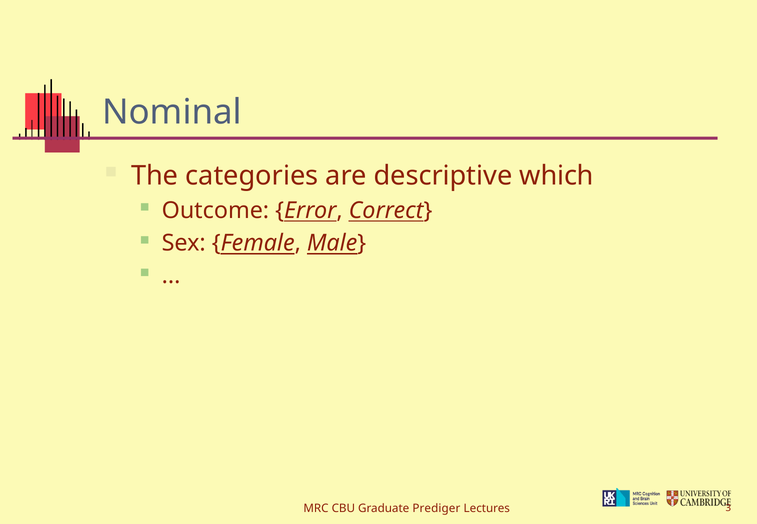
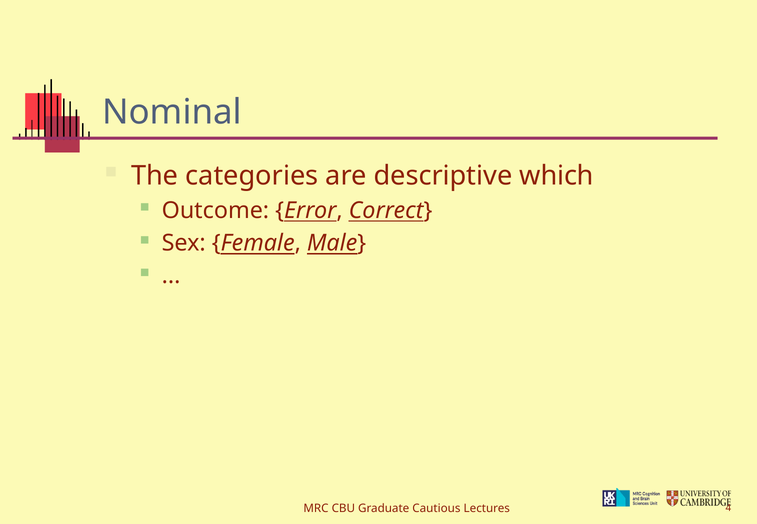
Prediger: Prediger -> Cautious (436, 509)
3: 3 -> 4 (728, 508)
